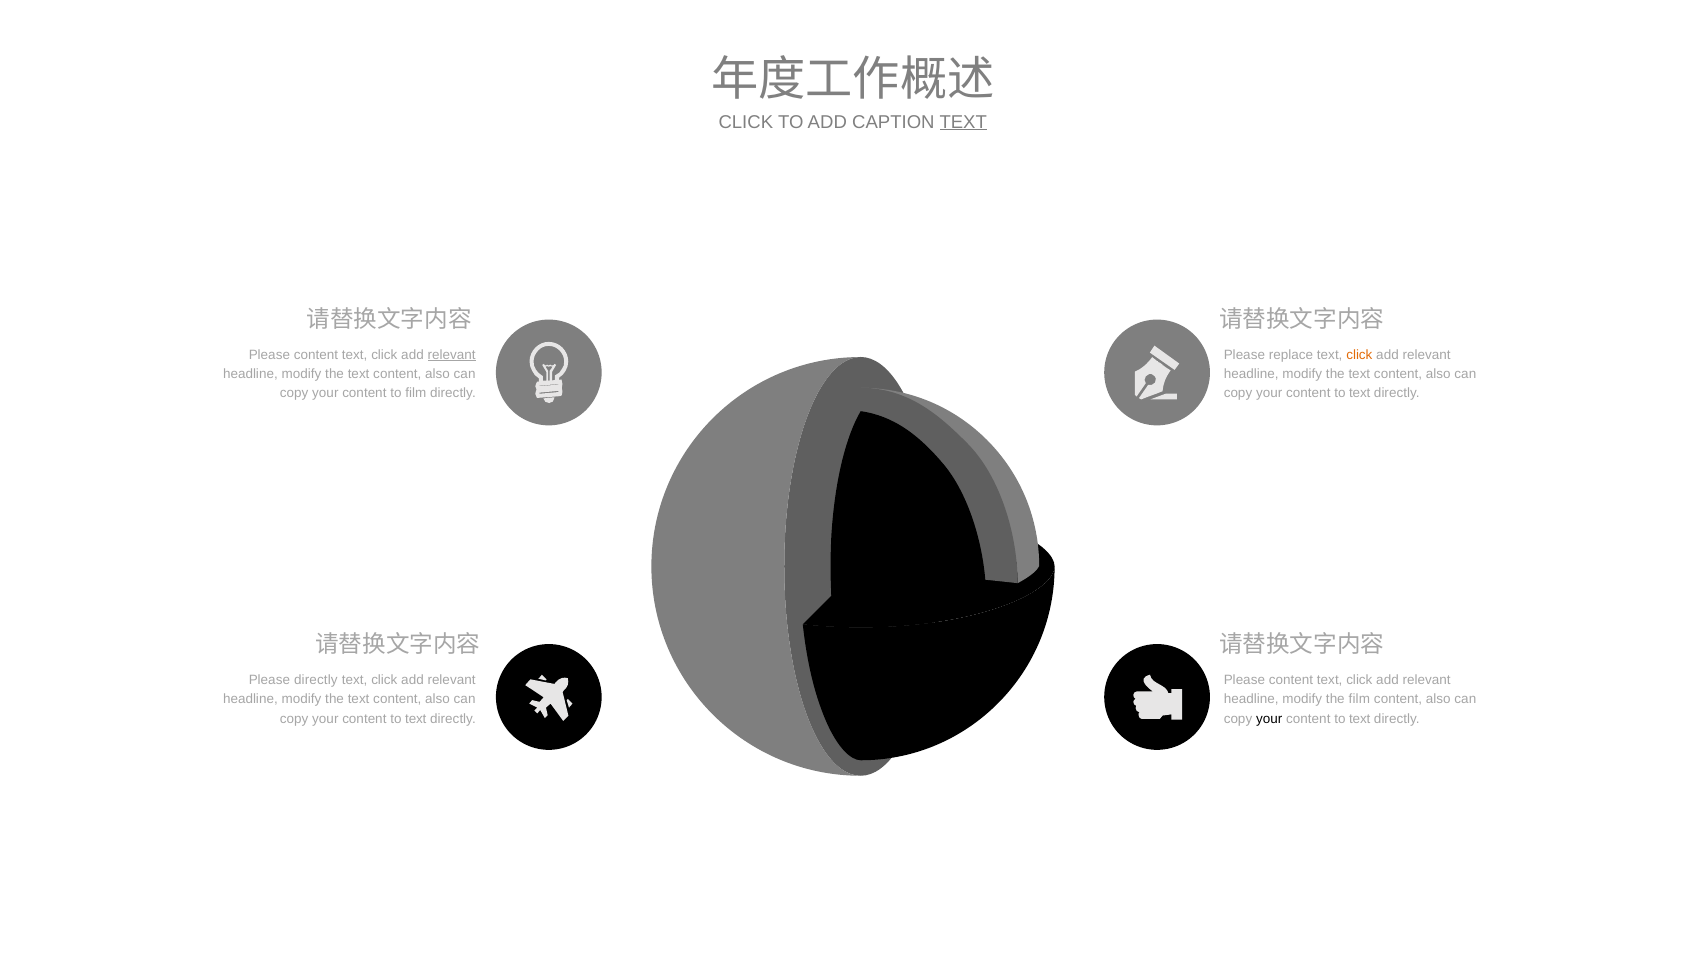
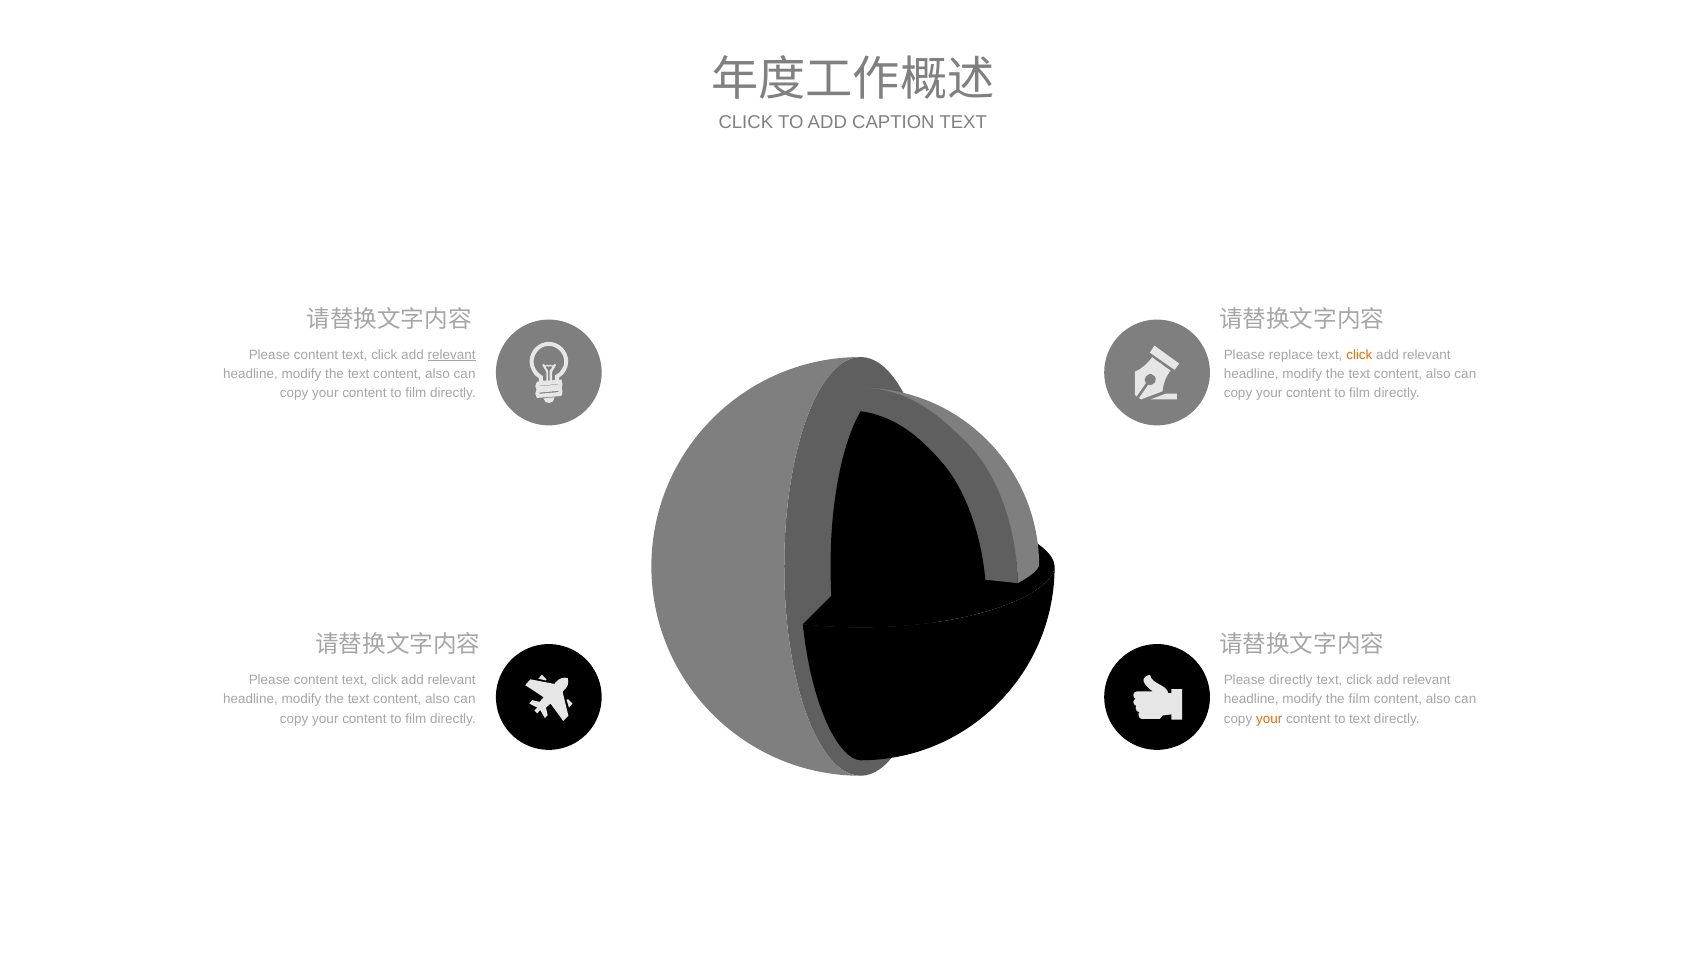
TEXT underline: present -> none (963, 122)
text: text -> film (1360, 393)
directly: directly -> content (316, 680)
content: content -> directly (1291, 680)
text: text -> film (416, 718)
your colour: black -> orange (1269, 718)
